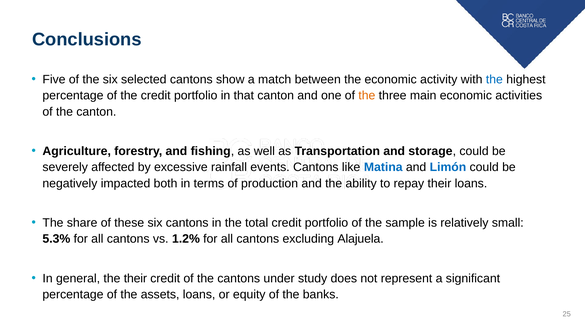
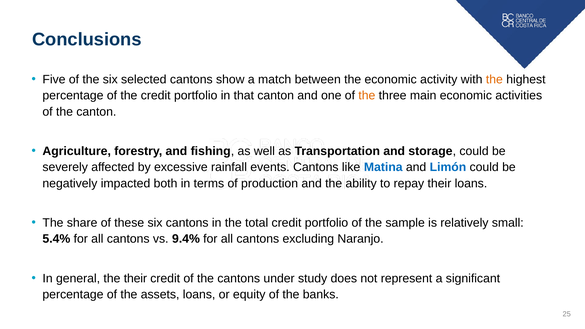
the colour: blue -> orange (494, 80)
5.3%: 5.3% -> 5.4% (56, 239)
1.2%: 1.2% -> 9.4% (186, 239)
Alajuela: Alajuela -> Naranjo (361, 239)
